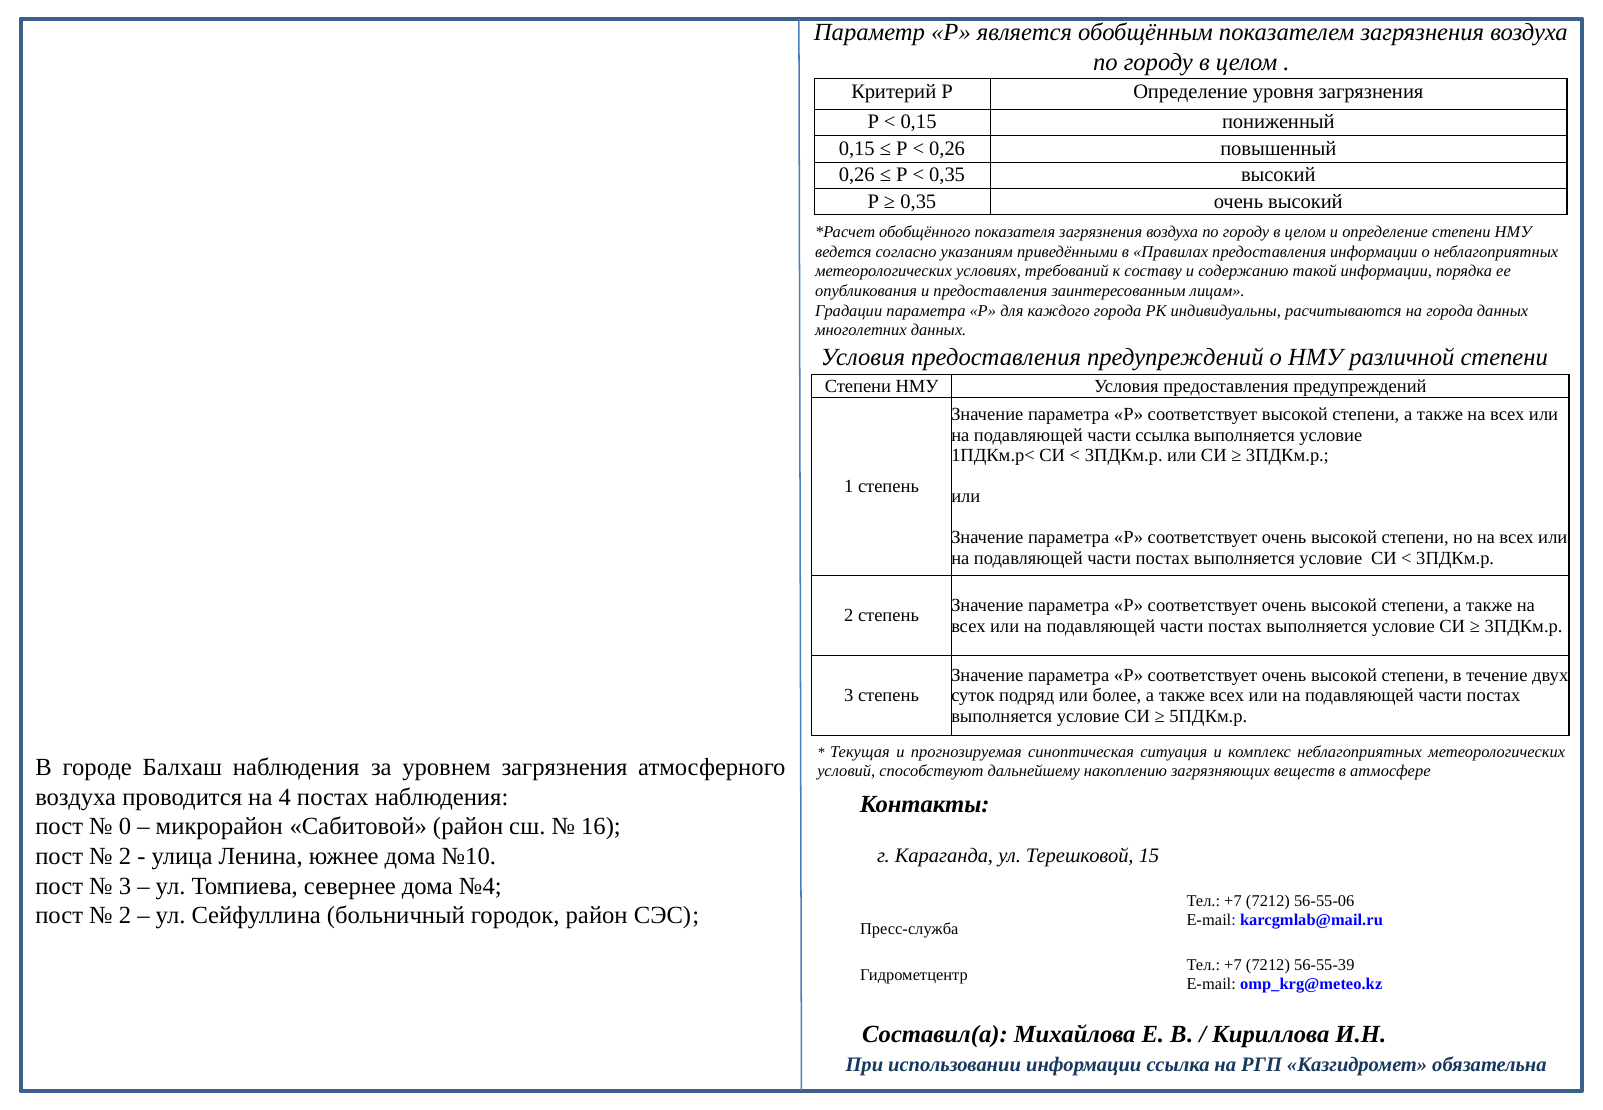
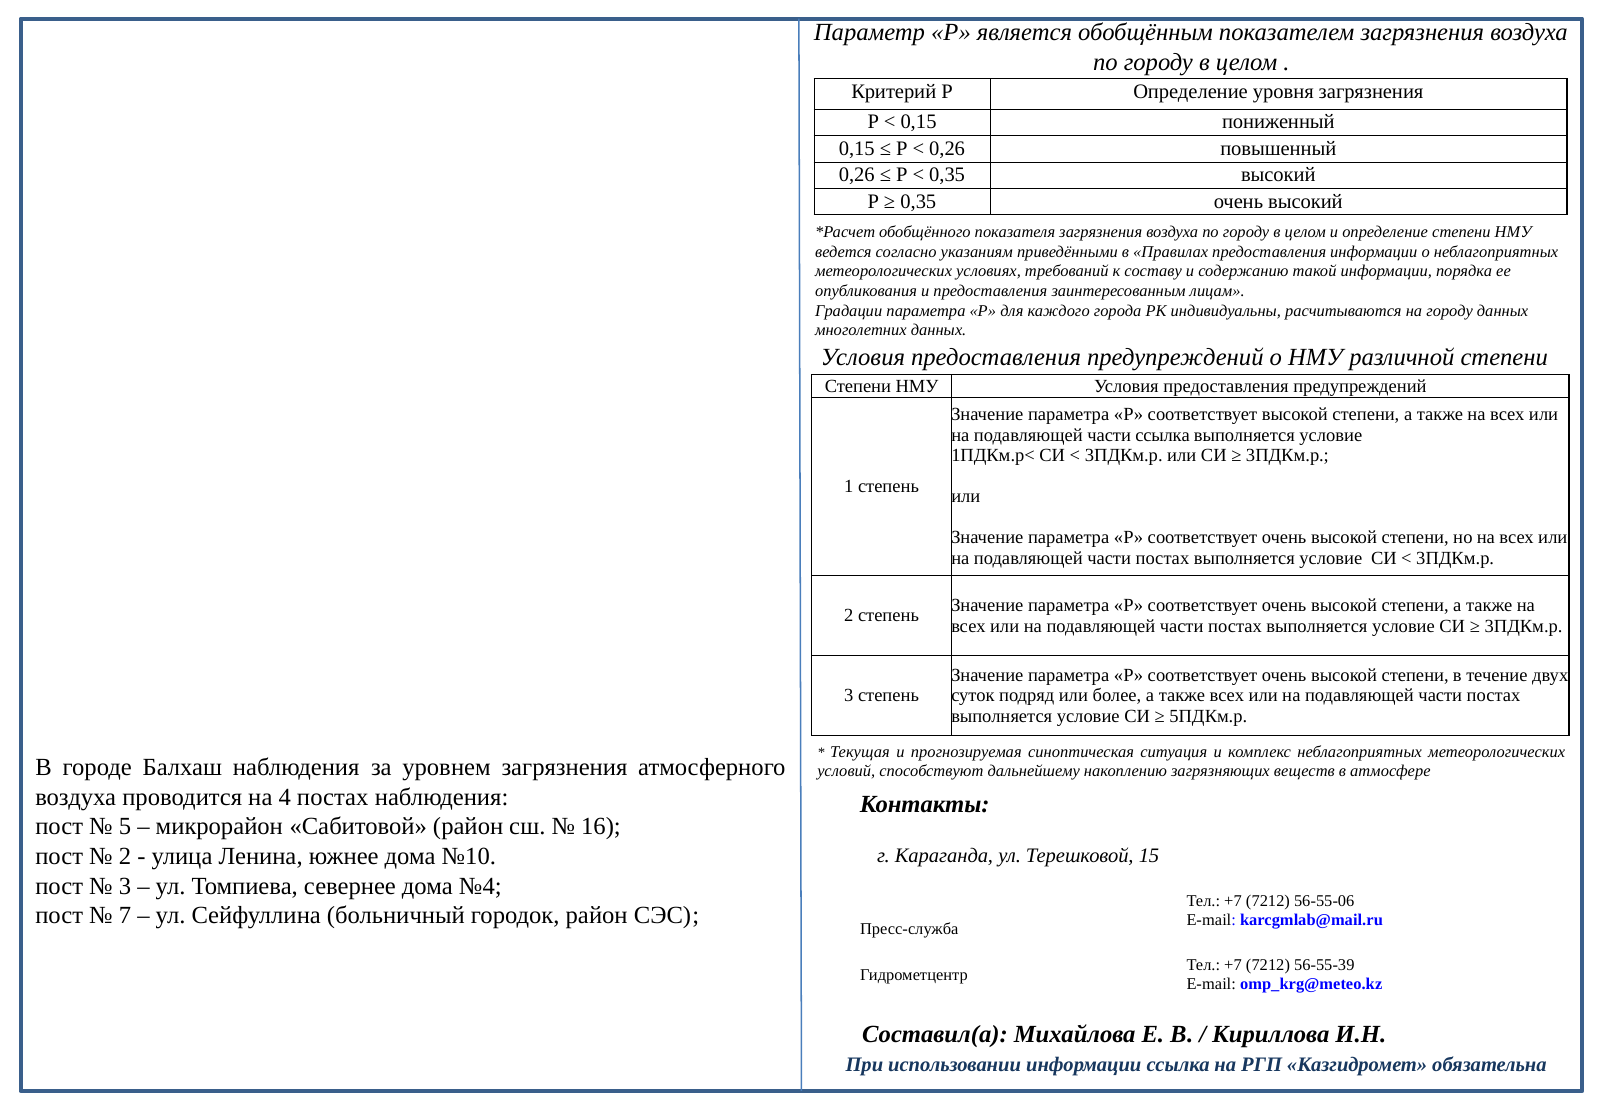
на города: города -> городу (1450, 311)
0: 0 -> 5 (125, 827)
2: 2 -> 7 (125, 915)
